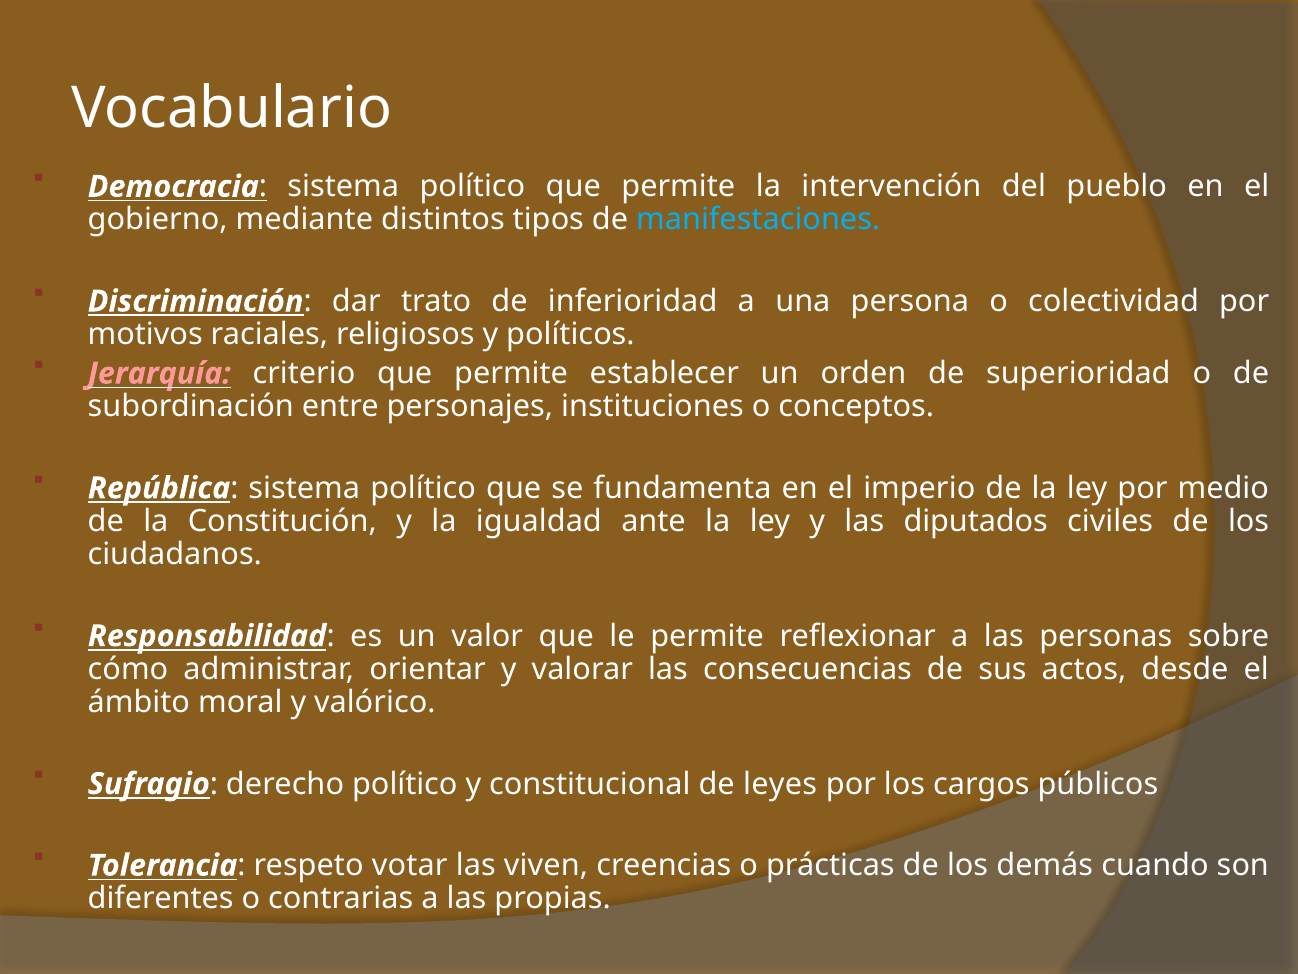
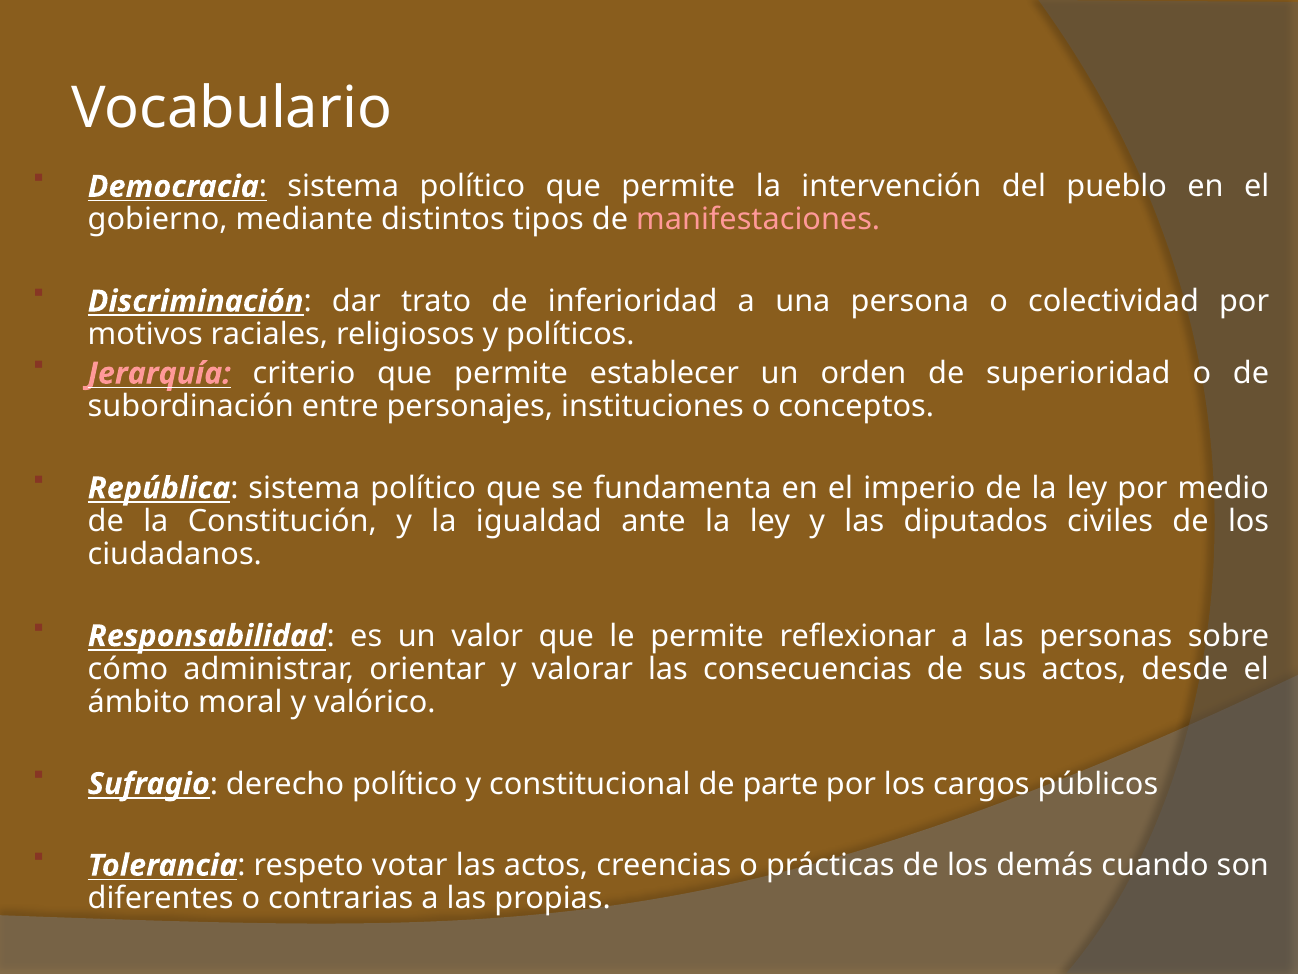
manifestaciones colour: light blue -> pink (758, 220)
leyes: leyes -> parte (780, 784)
las viven: viven -> actos (546, 865)
